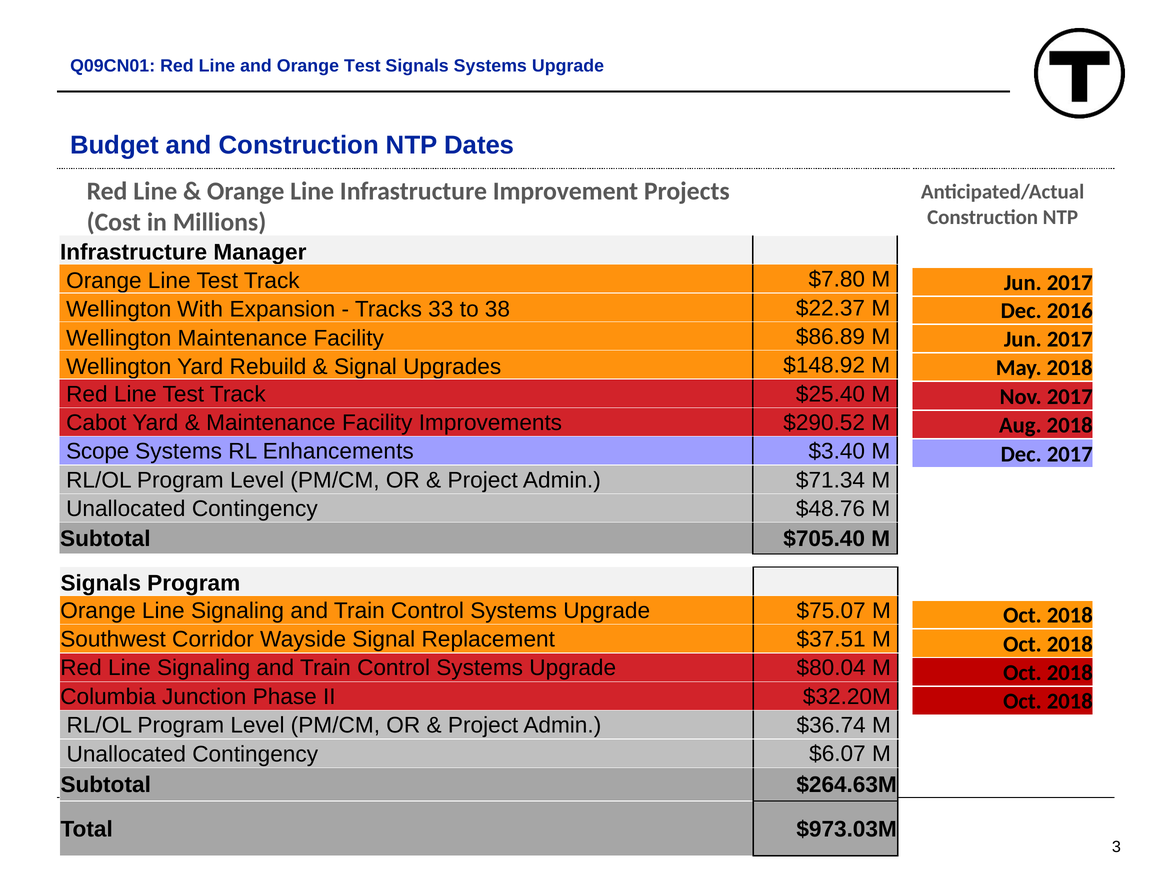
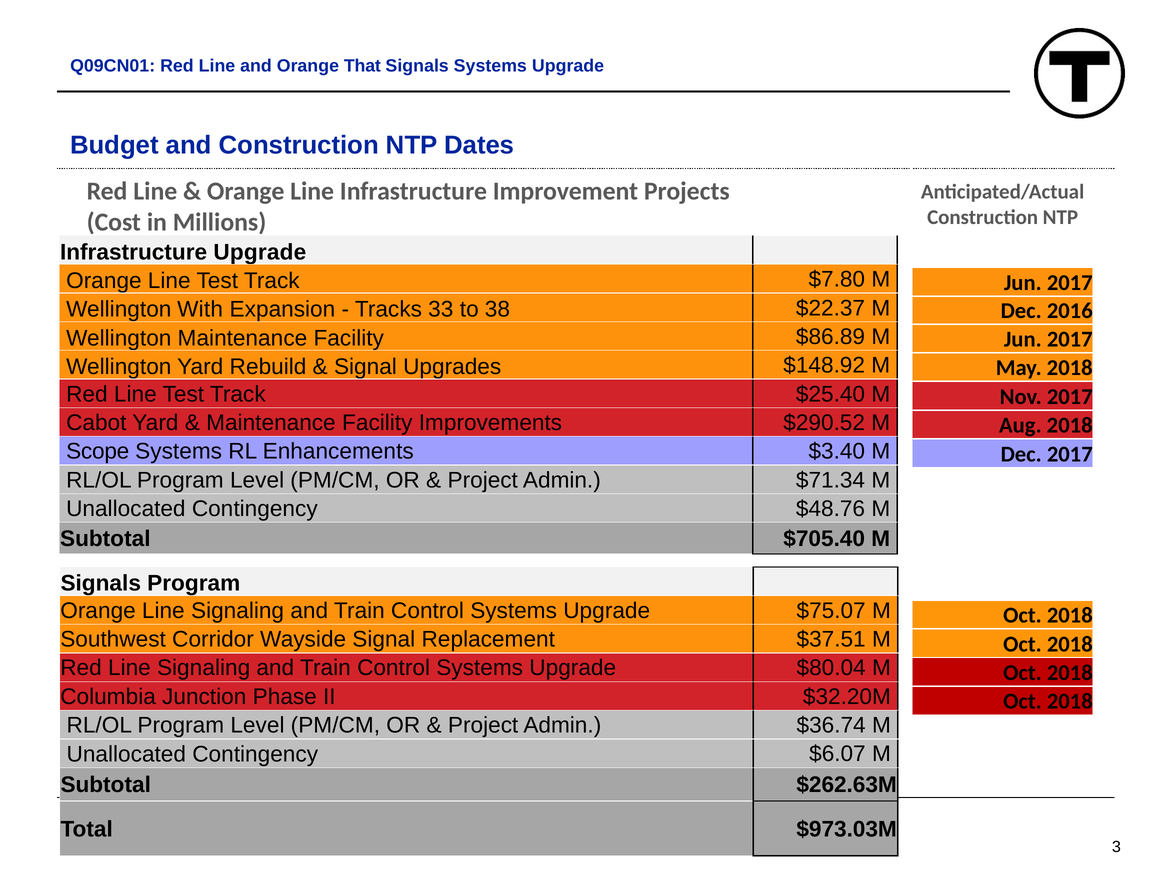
Orange Test: Test -> That (362, 66)
Infrastructure Manager: Manager -> Upgrade (260, 252)
$264.63M: $264.63M -> $262.63M (847, 785)
